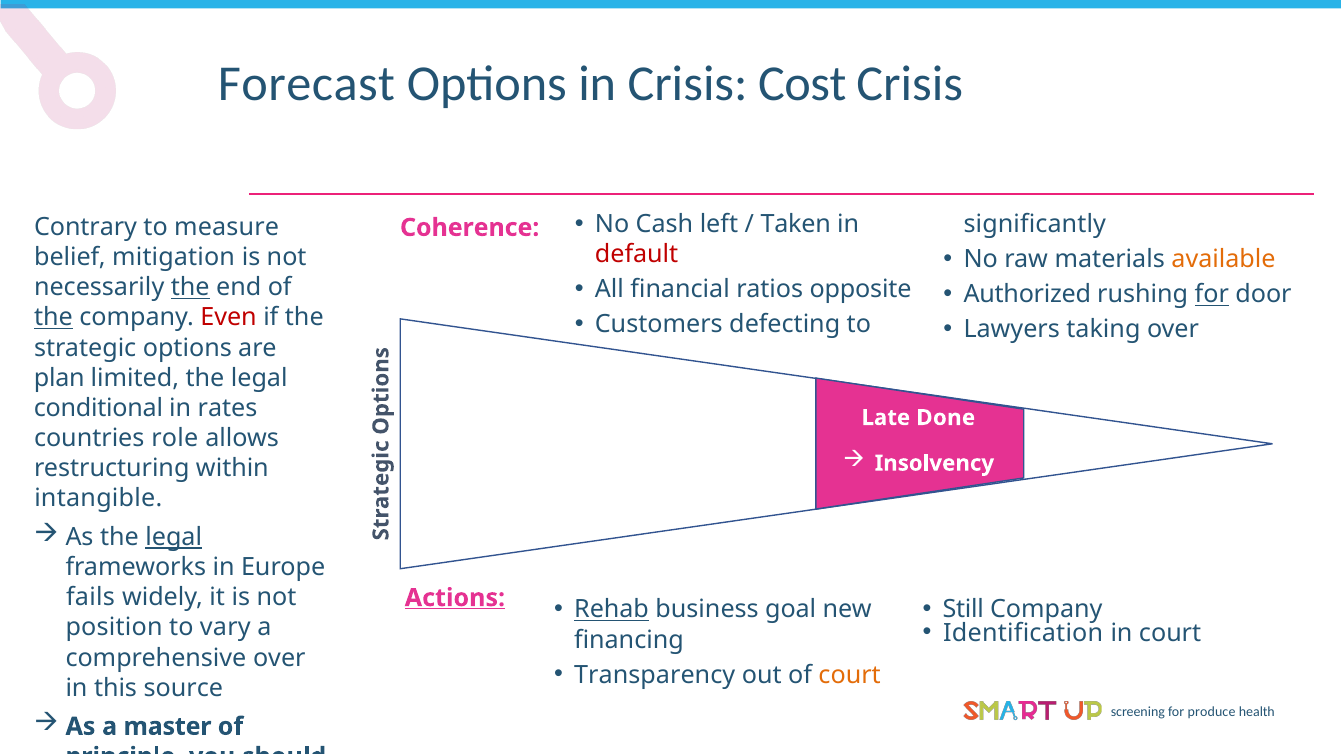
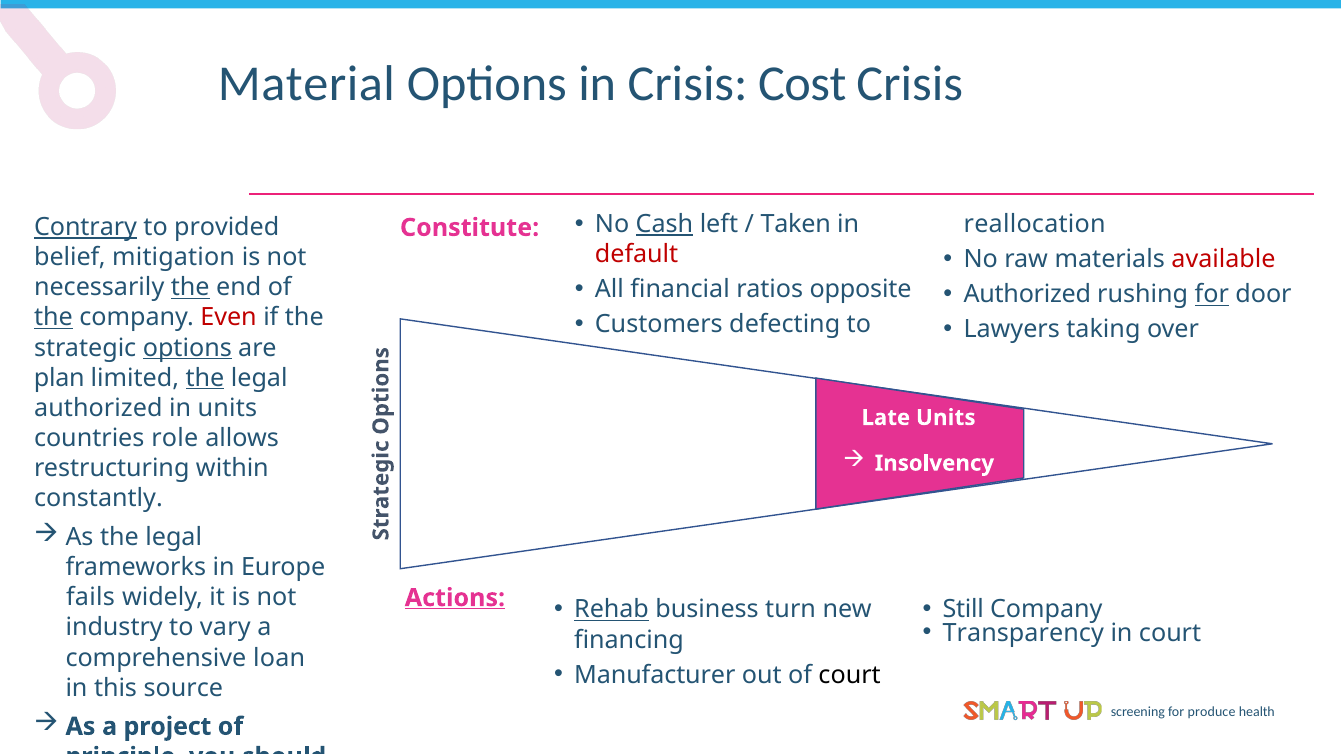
Forecast: Forecast -> Material (306, 84)
Cash underline: none -> present (664, 224)
significantly: significantly -> reallocation (1035, 224)
Contrary underline: none -> present (86, 227)
measure: measure -> provided (227, 227)
Coherence: Coherence -> Constitute (470, 228)
available colour: orange -> red (1223, 259)
options underline: none -> present (187, 348)
the underline: none -> present (205, 378)
conditional: conditional -> authorized (98, 408)
in rates: rates -> units (227, 408)
Late Done: Done -> Units (946, 418)
intangible: intangible -> constantly (98, 499)
legal underline: present -> none (174, 537)
goal: goal -> turn (791, 610)
Identification: Identification -> Transparency (1023, 633)
position: position -> industry (114, 628)
comprehensive over: over -> loan (279, 658)
Transparency: Transparency -> Manufacturer (655, 675)
court colour: orange -> black (850, 675)
master: master -> project (167, 727)
